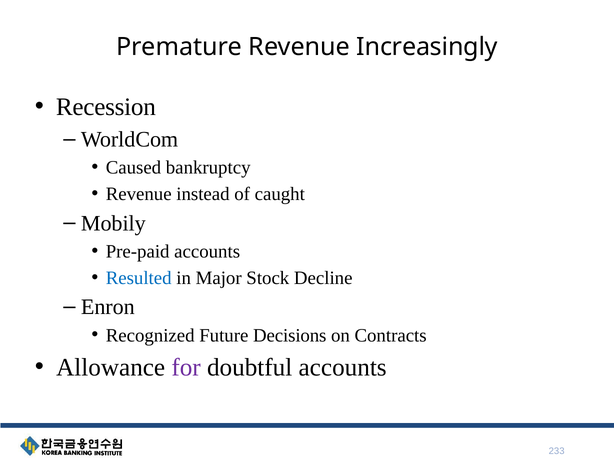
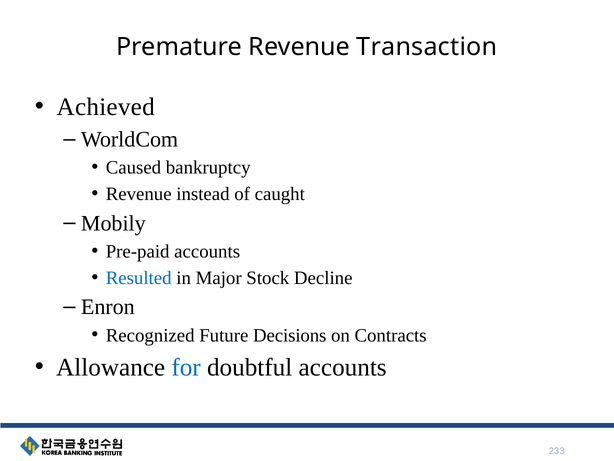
Increasingly: Increasingly -> Transaction (427, 47)
Recession: Recession -> Achieved (106, 107)
for colour: purple -> blue (186, 367)
